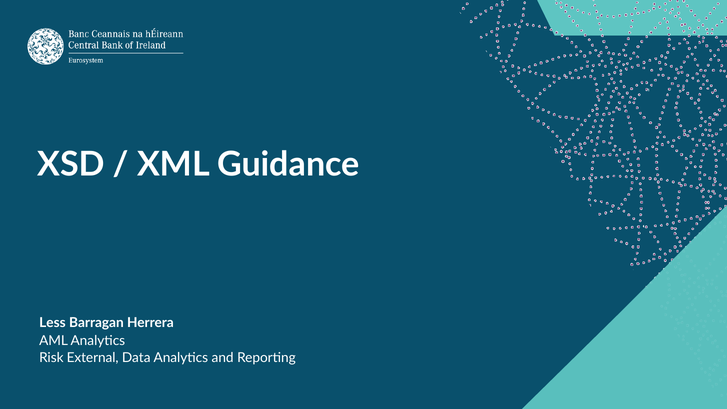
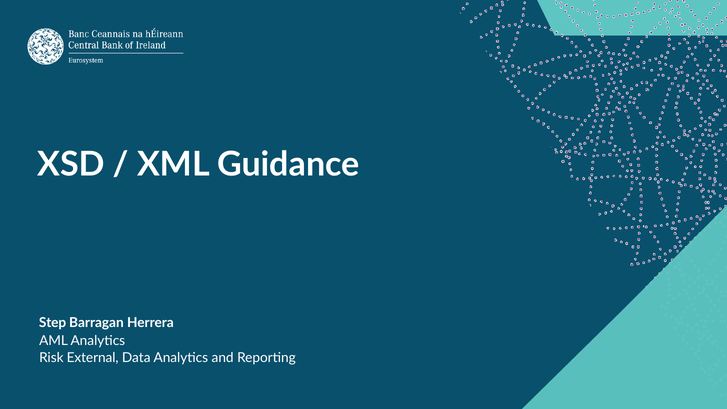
Less: Less -> Step (53, 323)
